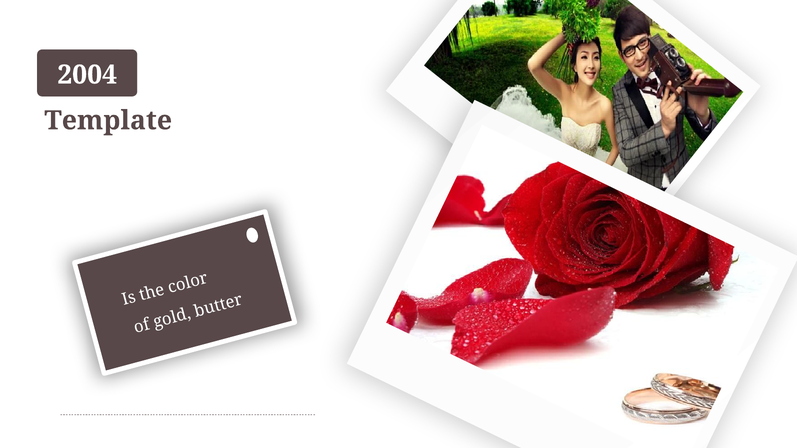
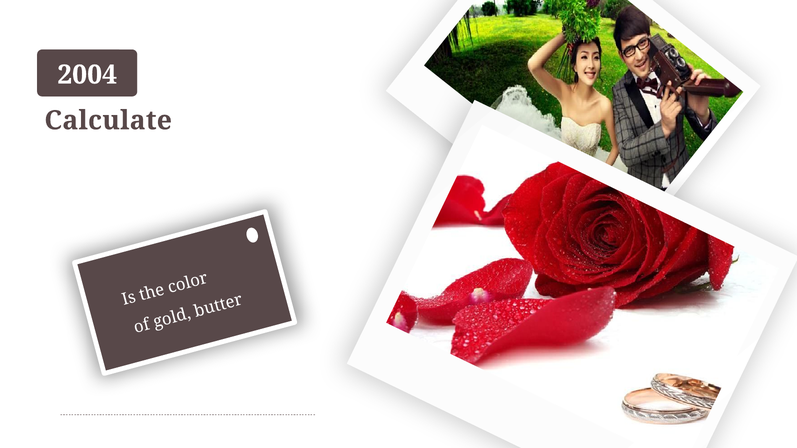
Template: Template -> Calculate (108, 121)
